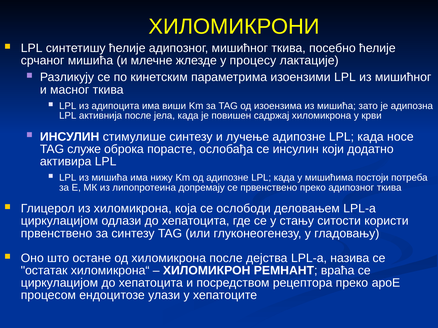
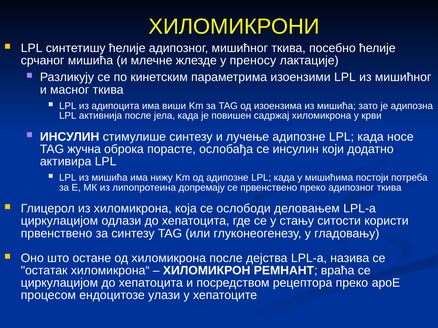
процесу: процесу -> преносу (253, 61)
служе: служе -> жучна (84, 149)
